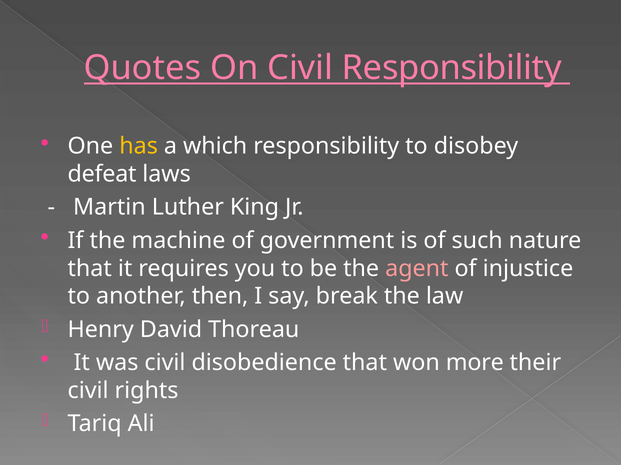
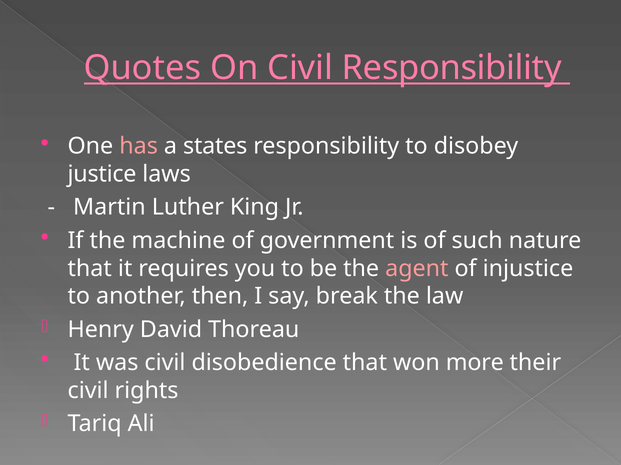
has colour: yellow -> pink (139, 147)
which: which -> states (215, 147)
defeat: defeat -> justice (102, 175)
